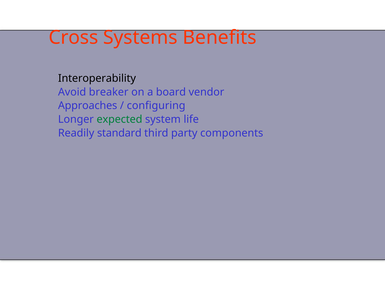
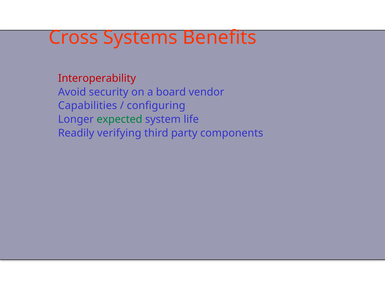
Interoperability colour: black -> red (97, 78)
breaker: breaker -> security (109, 92)
Approaches: Approaches -> Capabilities (88, 106)
standard: standard -> verifying (119, 133)
